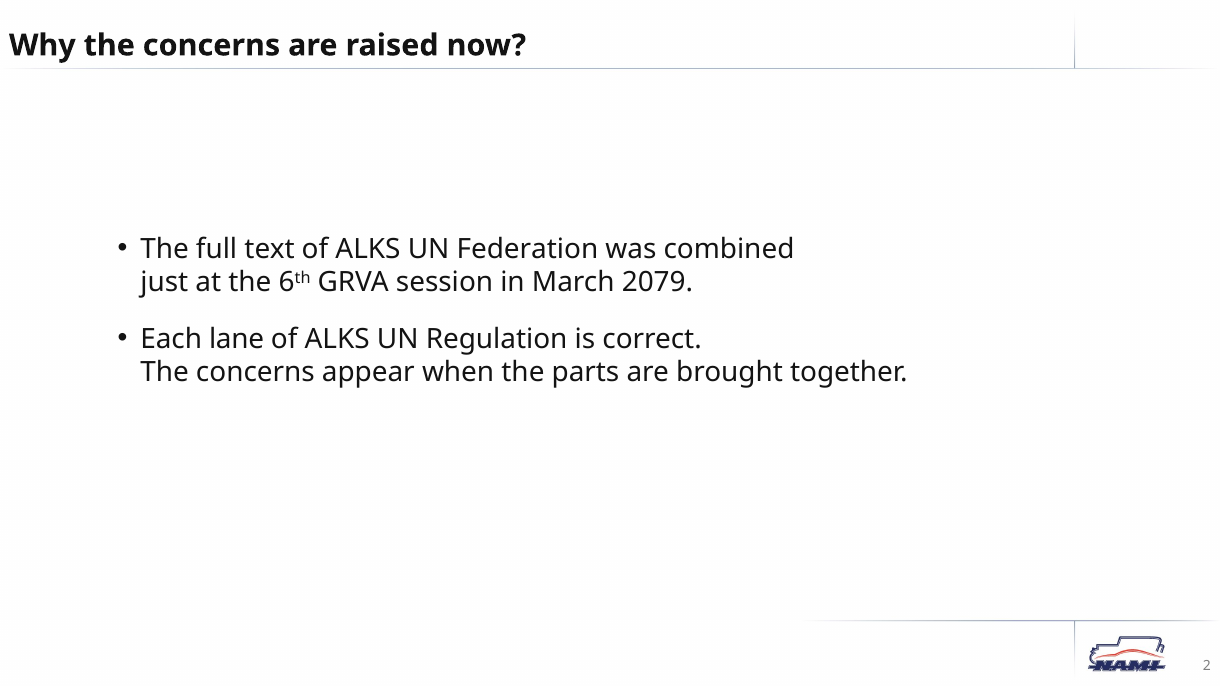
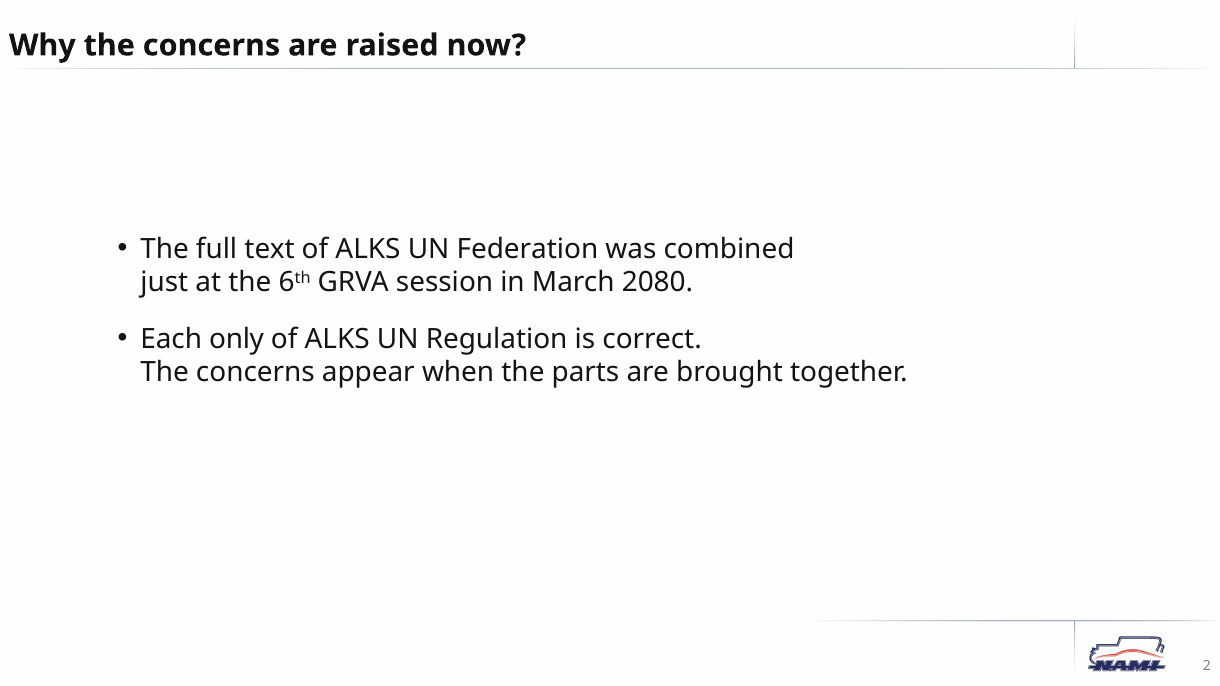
2079: 2079 -> 2080 (657, 283)
lane: lane -> only (237, 339)
